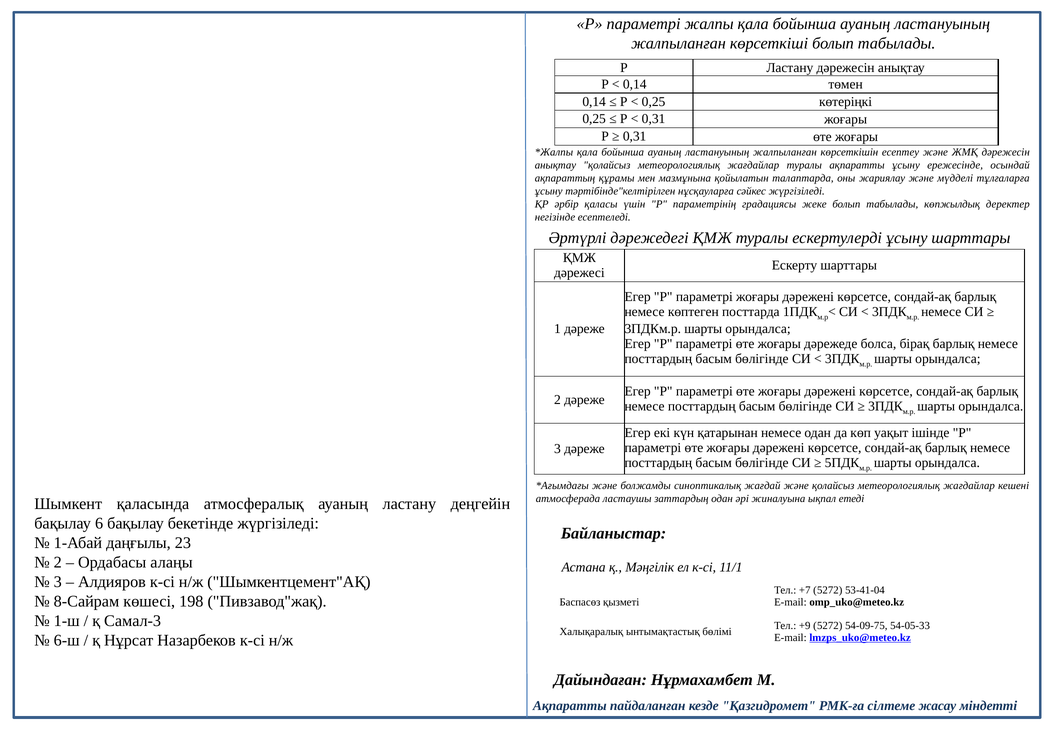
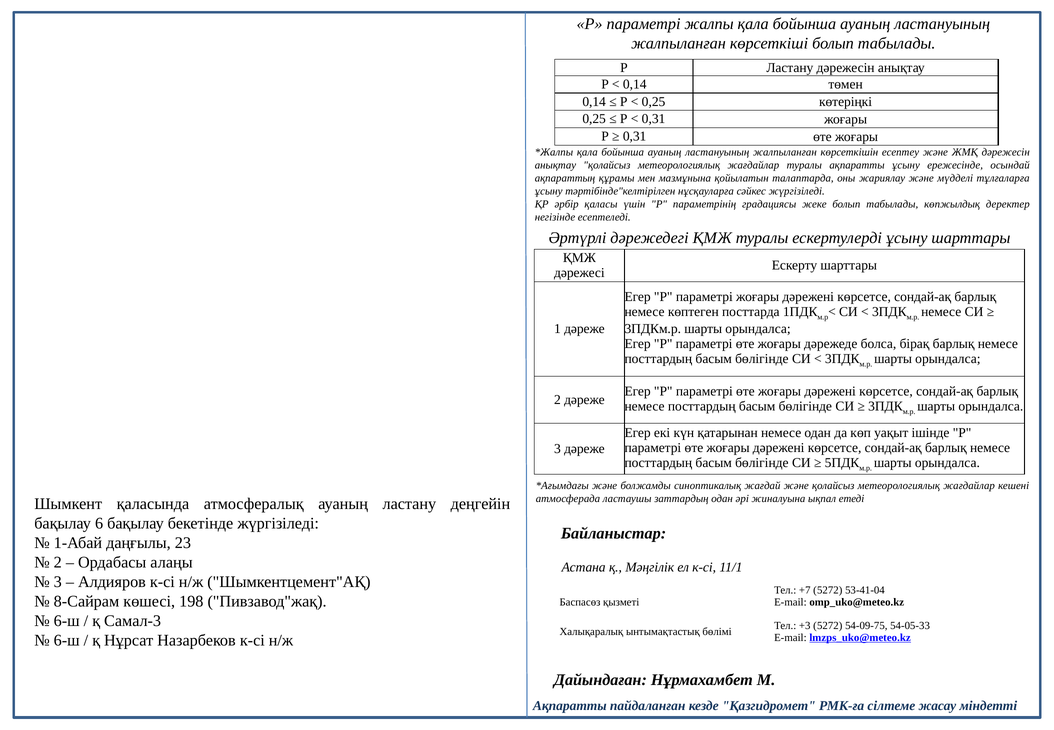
1-ш: 1-ш -> 6-ш (67, 620)
+9: +9 -> +3 (805, 625)
